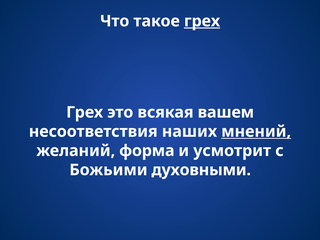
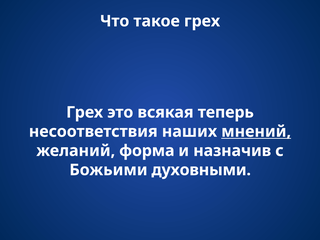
грех underline: present -> none (202, 21)
вашем: вашем -> теперь (226, 112)
усмотрит: усмотрит -> назначив (232, 151)
